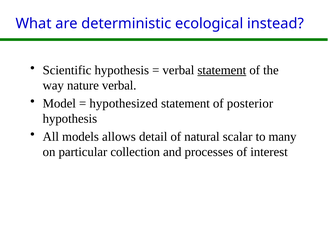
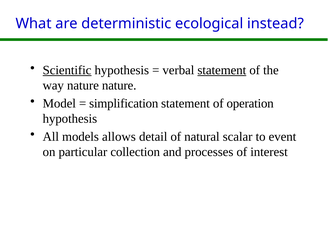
Scientific underline: none -> present (67, 70)
nature verbal: verbal -> nature (119, 85)
hypothesized: hypothesized -> simplification (124, 103)
posterior: posterior -> operation (250, 103)
many: many -> event (282, 137)
